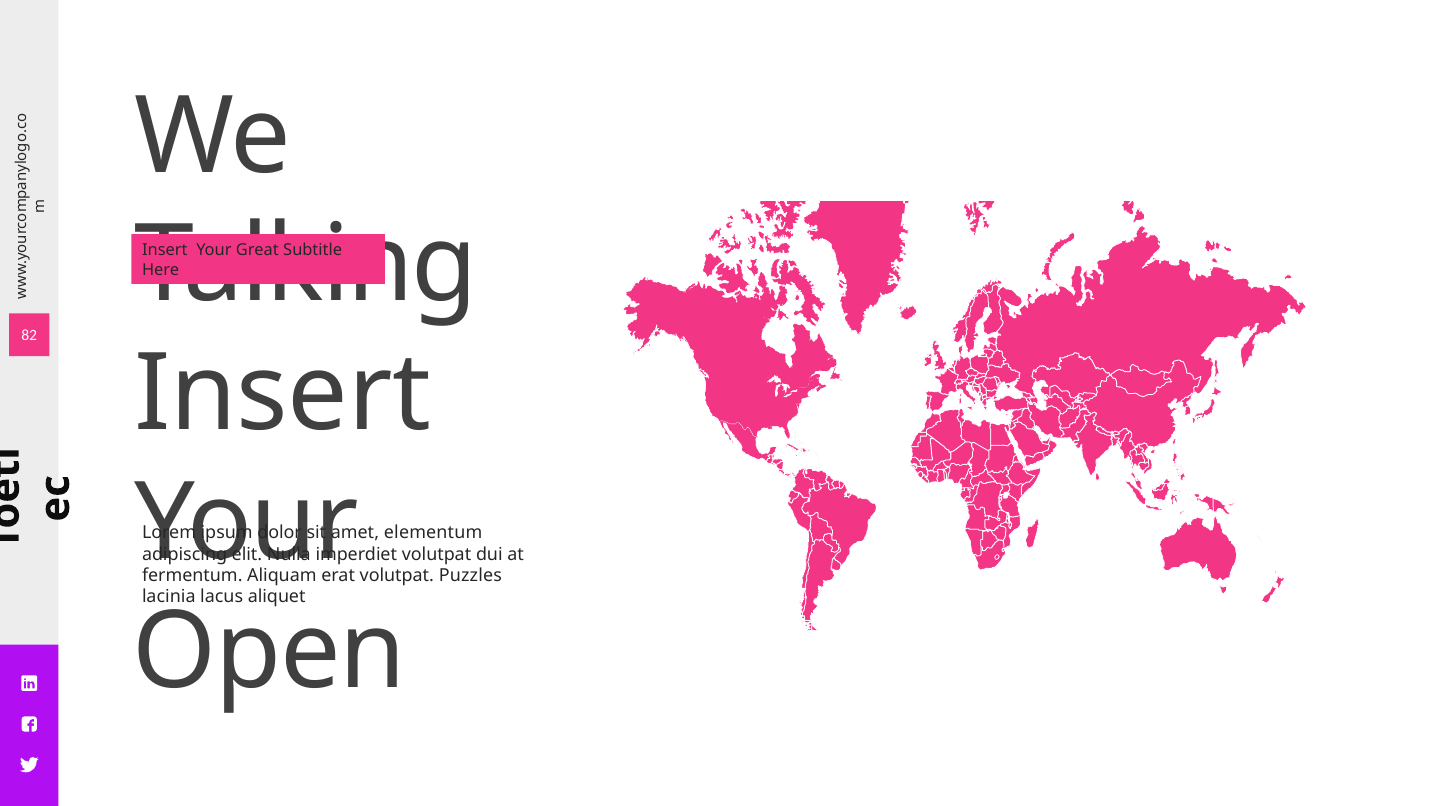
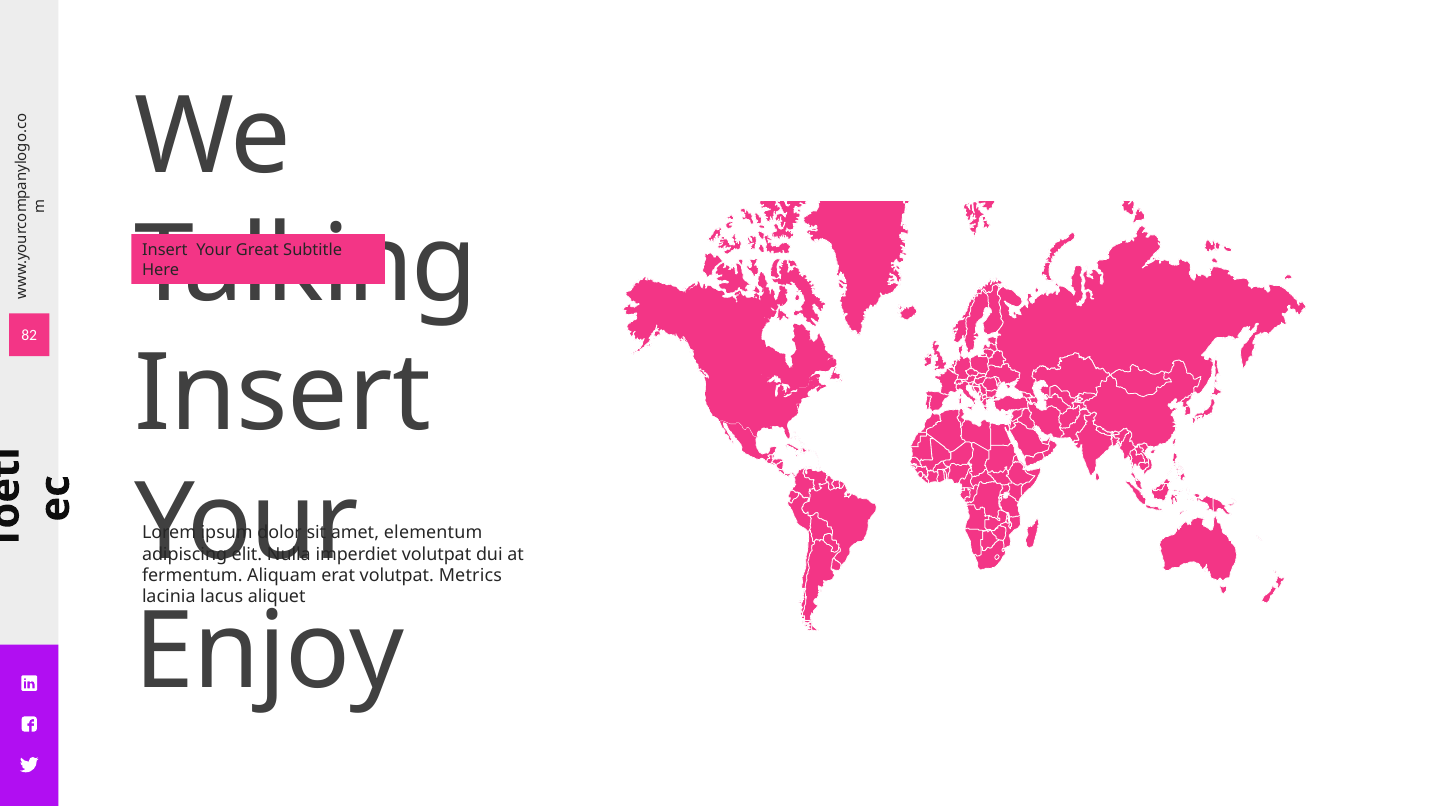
Puzzles: Puzzles -> Metrics (470, 576)
Open: Open -> Enjoy (269, 653)
